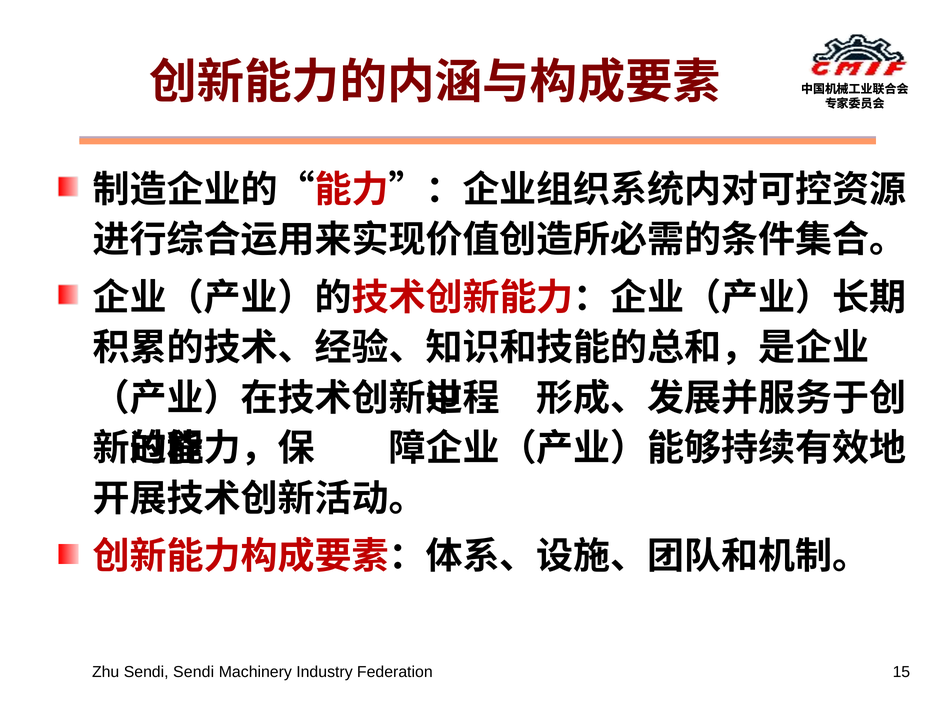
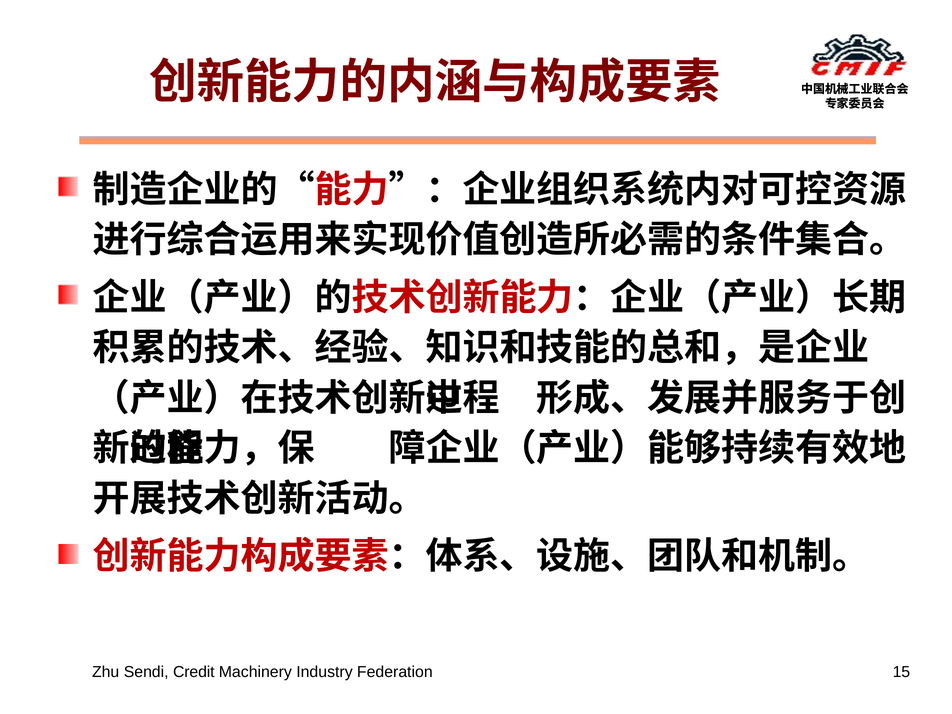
Sendi Sendi: Sendi -> Credit (194, 672)
